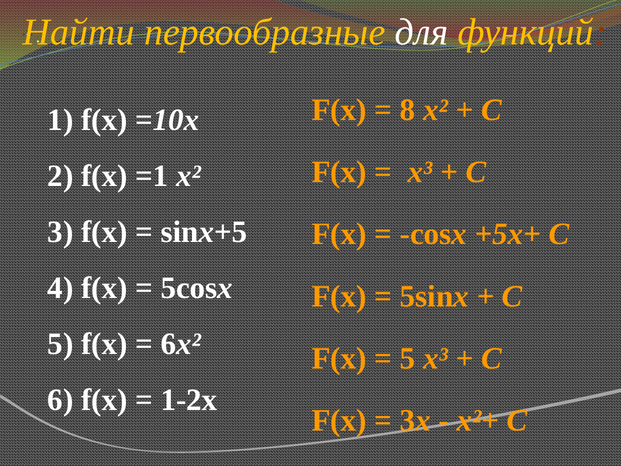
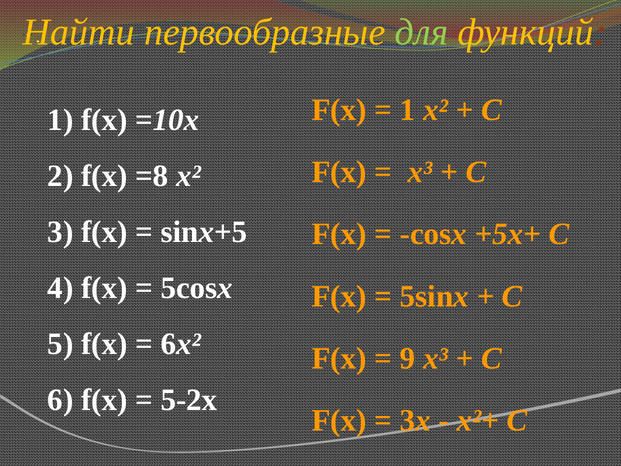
для colour: white -> light green (422, 32)
8: 8 -> 1 (408, 110)
=1: =1 -> =8 (152, 176)
5: 5 -> 9 (408, 358)
1-2х: 1-2х -> 5-2х (189, 400)
